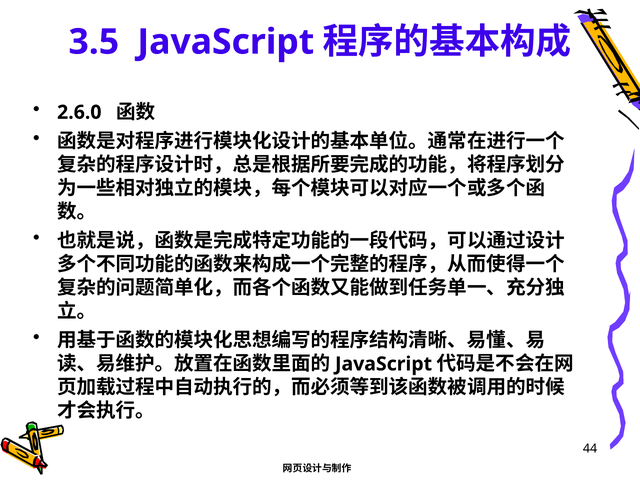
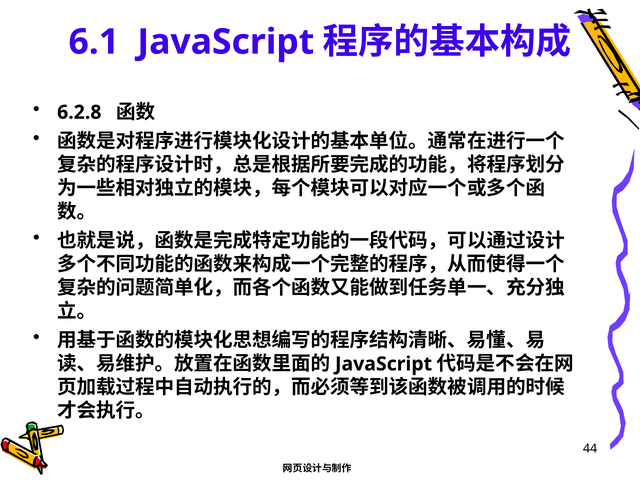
3.5: 3.5 -> 6.1 (94, 42)
2.6.0: 2.6.0 -> 6.2.8 (79, 112)
